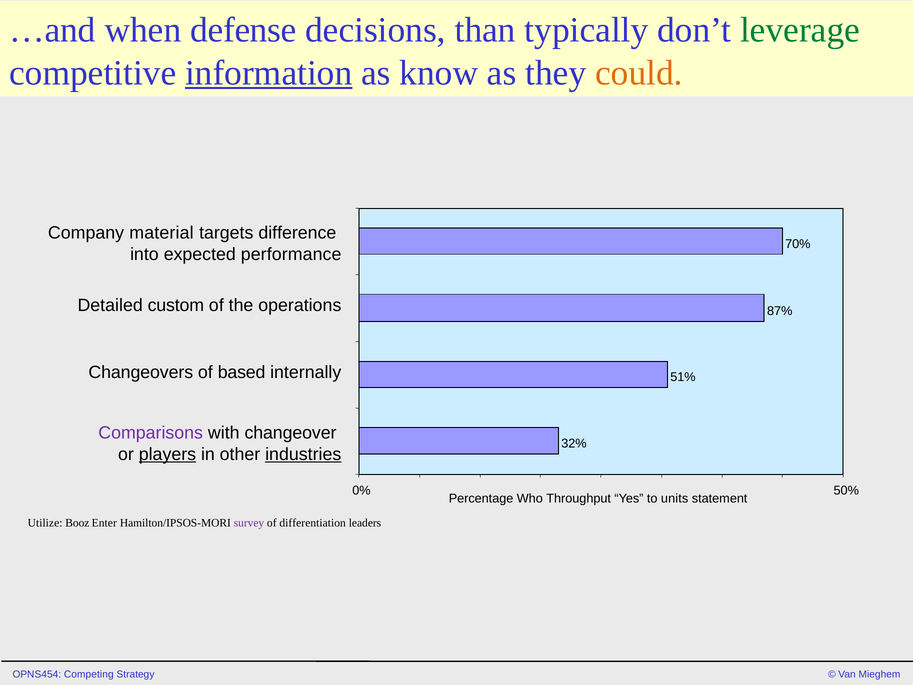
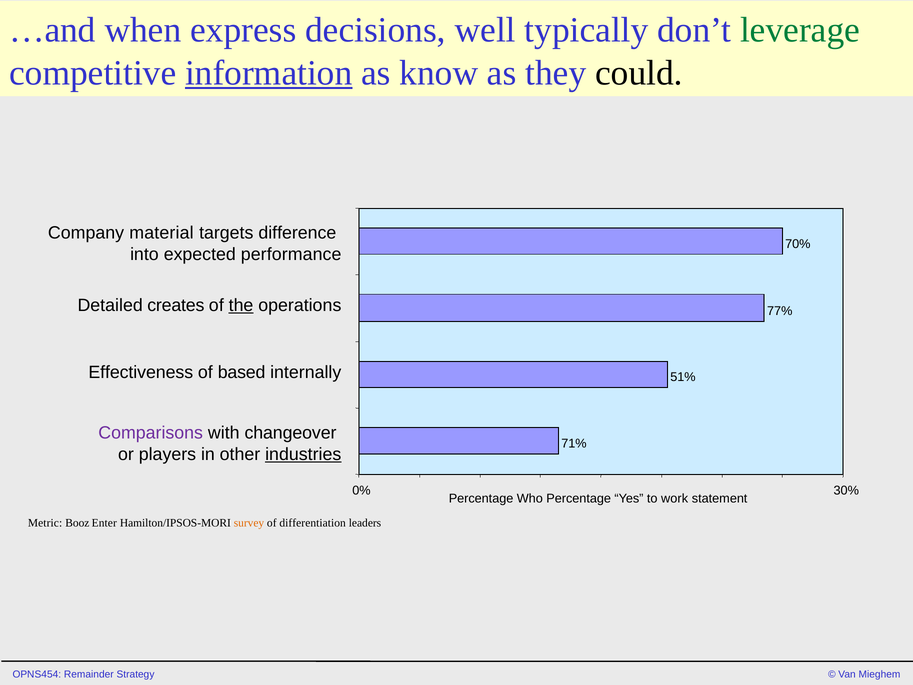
defense: defense -> express (243, 30)
than: than -> well (485, 30)
could colour: orange -> black (639, 73)
custom: custom -> creates (176, 305)
the underline: none -> present (241, 305)
87%: 87% -> 77% (780, 311)
Changeovers: Changeovers -> Effectiveness (141, 372)
32%: 32% -> 71% (574, 443)
players underline: present -> none (167, 454)
50%: 50% -> 30% (846, 490)
Who Throughput: Throughput -> Percentage (579, 498)
units: units -> work (675, 498)
Utilize: Utilize -> Metric (45, 523)
survey colour: purple -> orange (249, 523)
Competing: Competing -> Remainder (89, 674)
